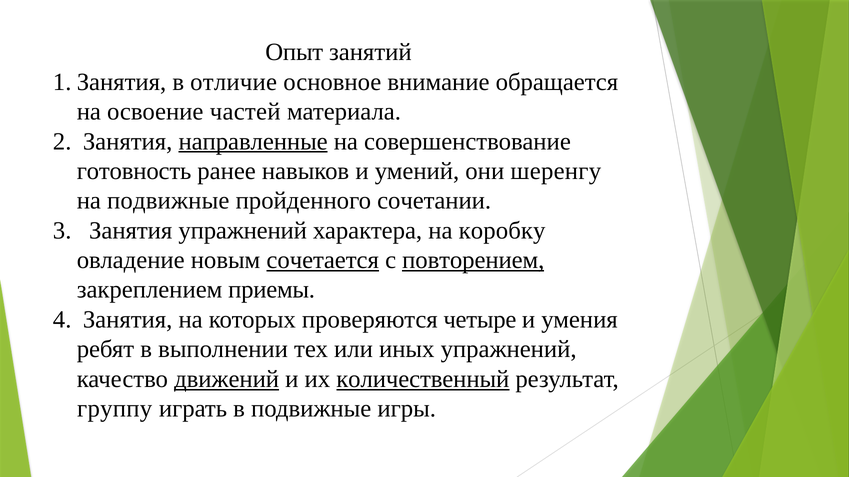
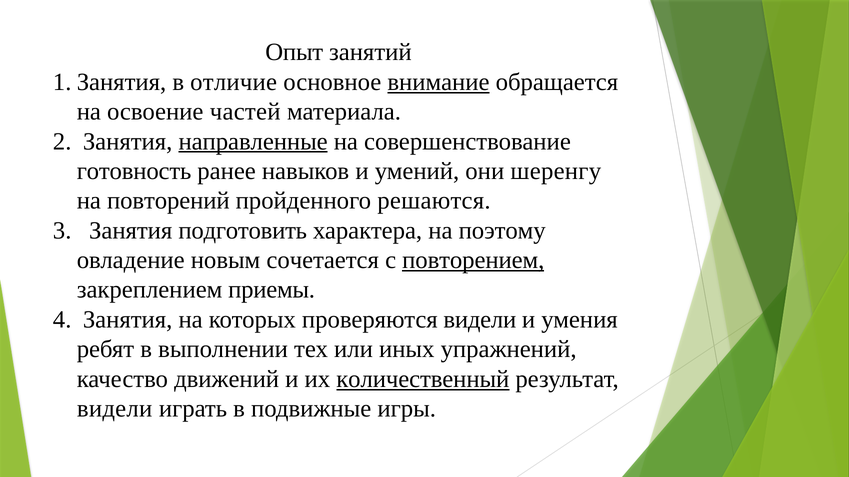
внимание underline: none -> present (438, 82)
на подвижные: подвижные -> повторений (168, 201)
сочетании: сочетании -> решаются (434, 201)
Занятия упражнений: упражнений -> подготовить (243, 231)
коробку: коробку -> поэтому (502, 231)
сочетается underline: present -> none (323, 260)
проверяются четыре: четыре -> видели (480, 320)
движений underline: present -> none (227, 379)
группу: группу -> видели (115, 409)
